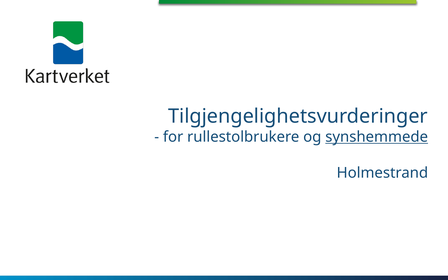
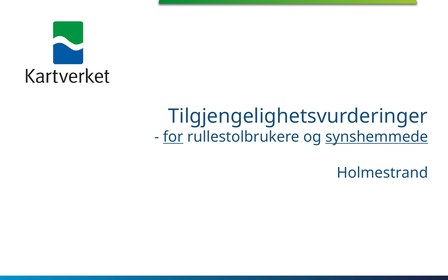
for underline: none -> present (173, 137)
